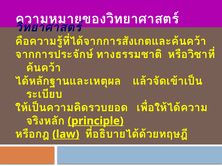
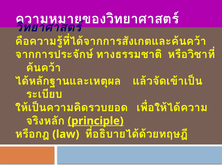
law underline: present -> none (66, 135)
